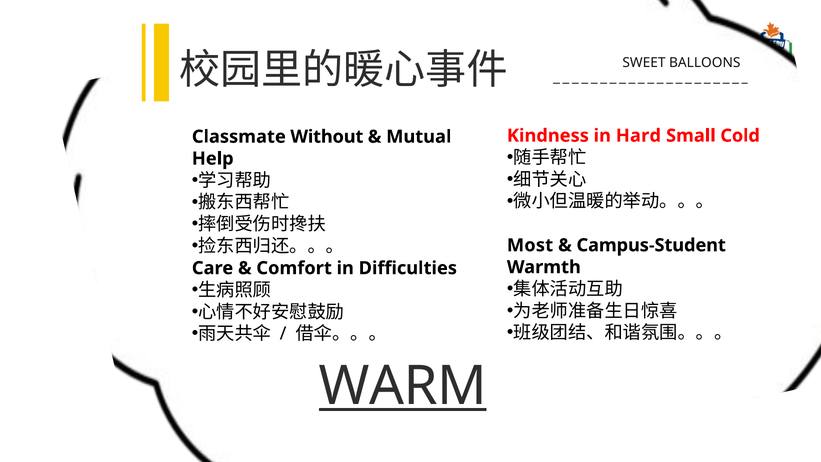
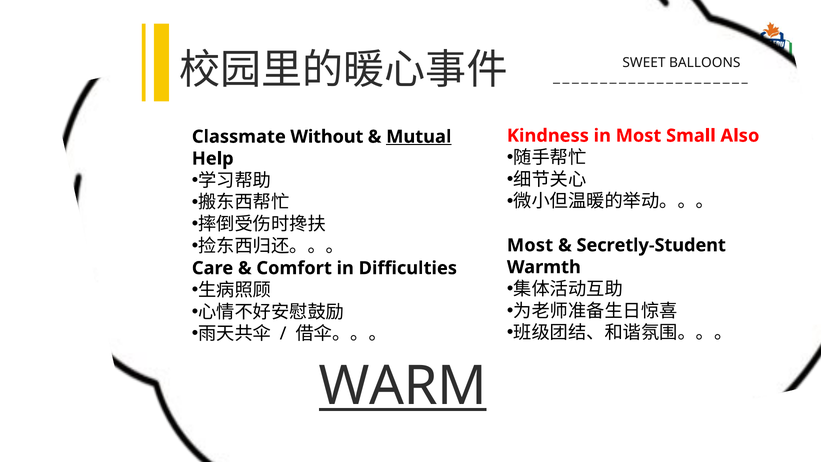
in Hard: Hard -> Most (639, 136)
Cold: Cold -> Also (740, 136)
Mutual underline: none -> present (419, 137)
Campus-Student: Campus-Student -> Secretly-Student (651, 245)
